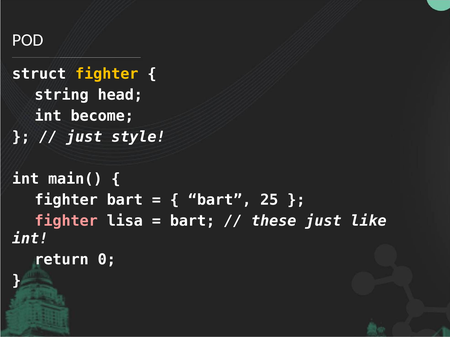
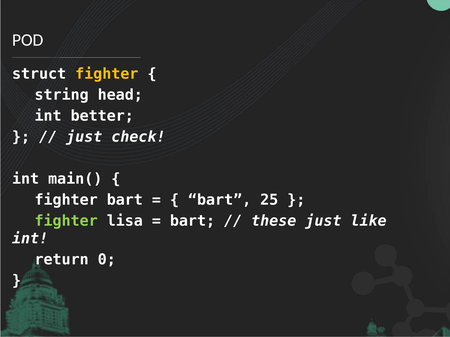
become: become -> better (102, 116)
style: style -> check (138, 137)
fighter colour: pink -> light green (66, 221)
